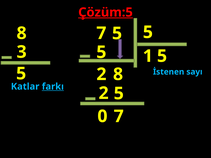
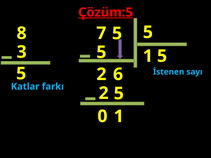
2 8: 8 -> 6 (118, 74)
farkı underline: present -> none (53, 87)
0 7: 7 -> 1 (119, 117)
